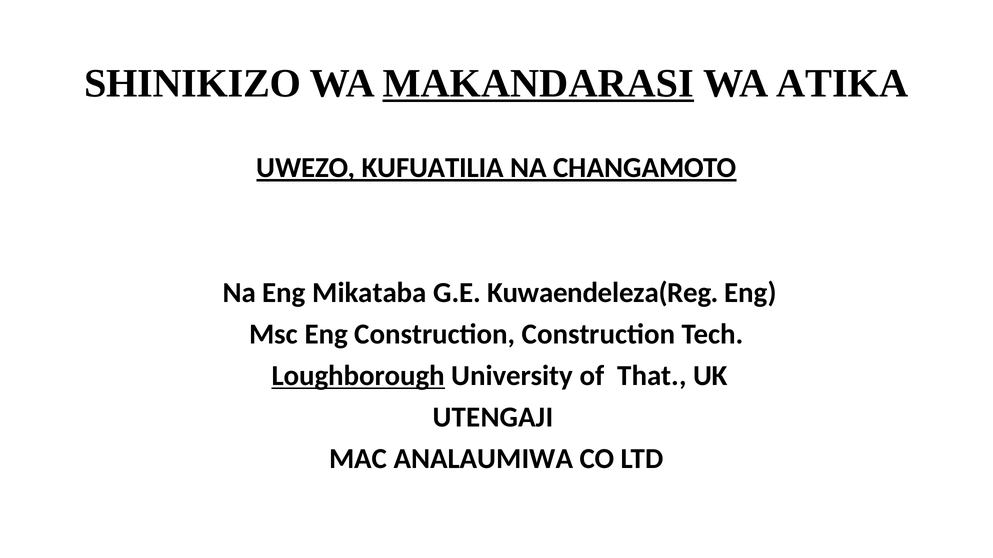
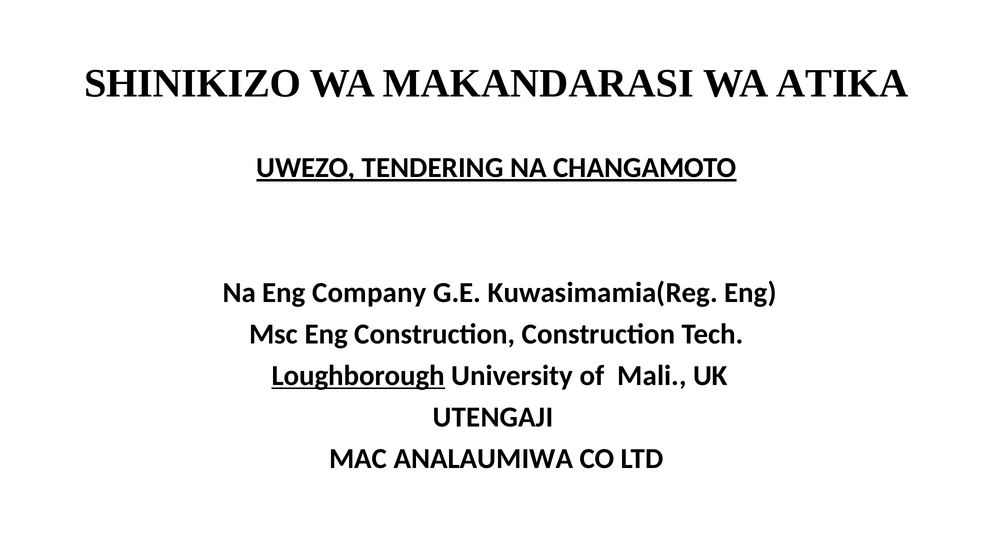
MAKANDARASI underline: present -> none (538, 83)
KUFUATILIA: KUFUATILIA -> TENDERING (433, 168)
Mikataba: Mikataba -> Company (369, 293)
Kuwaendeleza(Reg: Kuwaendeleza(Reg -> Kuwasimamia(Reg (603, 293)
That: That -> Mali (652, 376)
